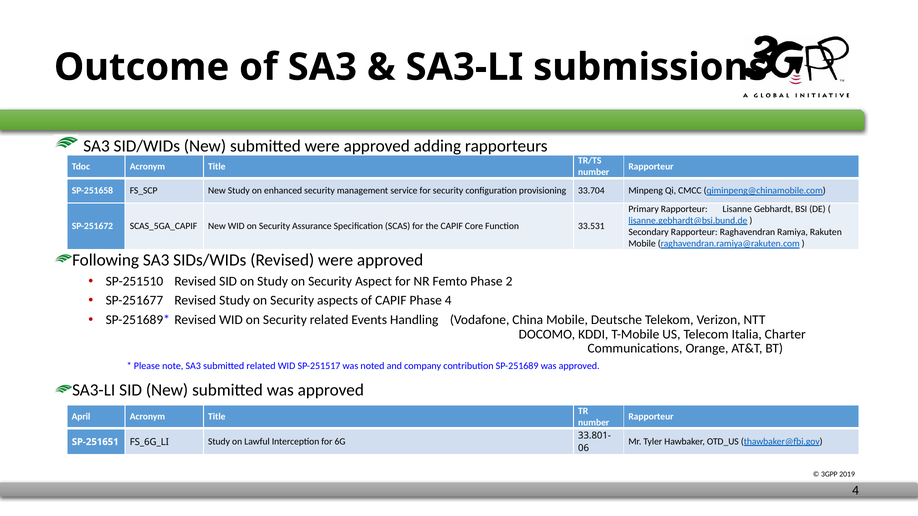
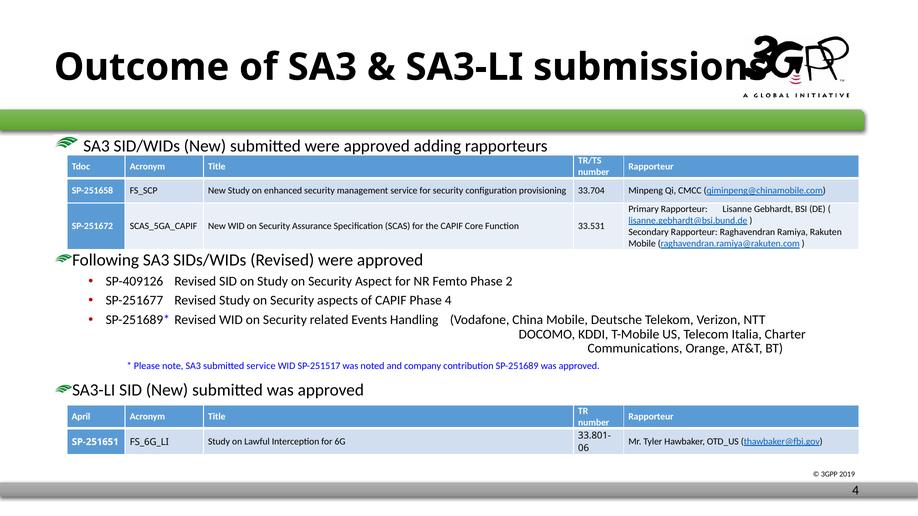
SP-251510: SP-251510 -> SP-409126 (134, 281)
submitted related: related -> service (261, 366)
